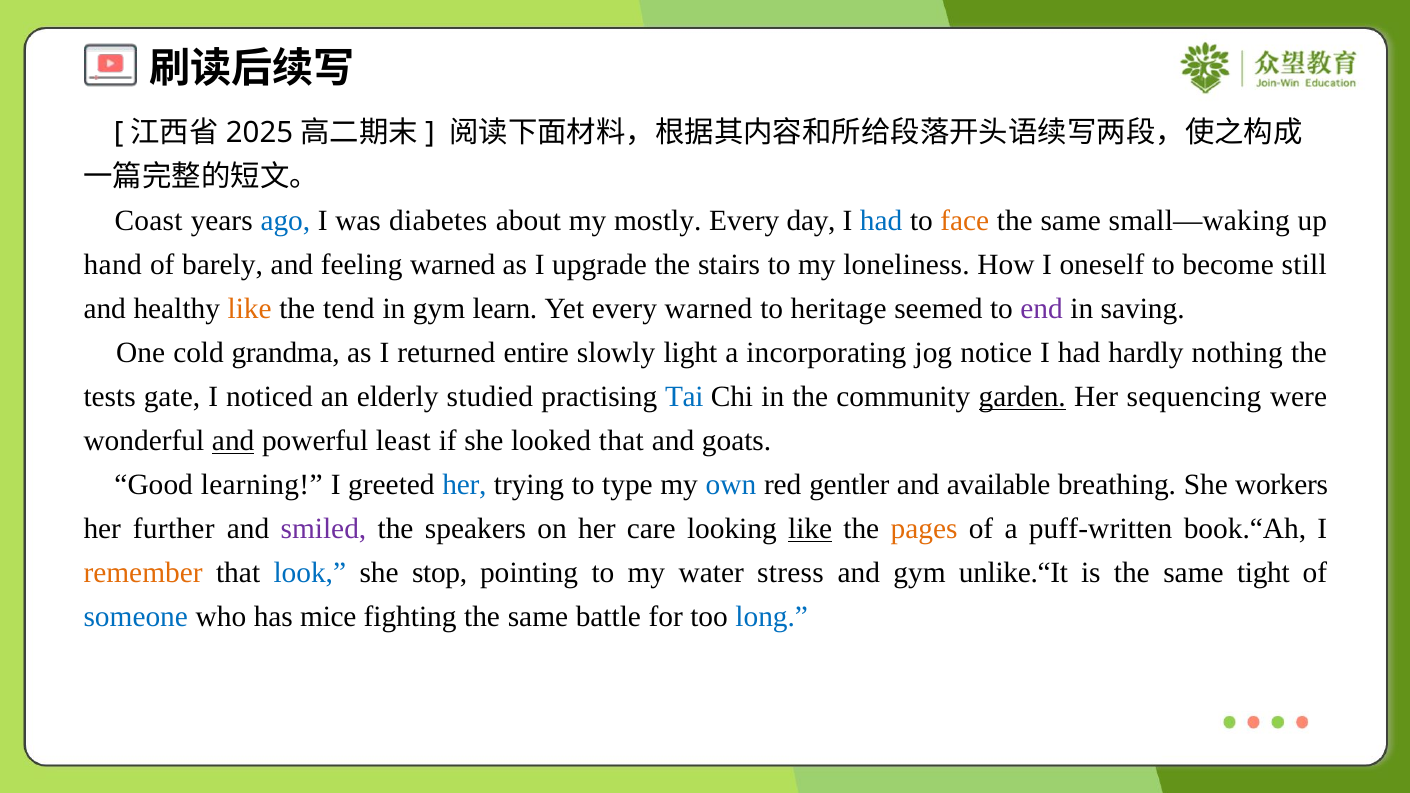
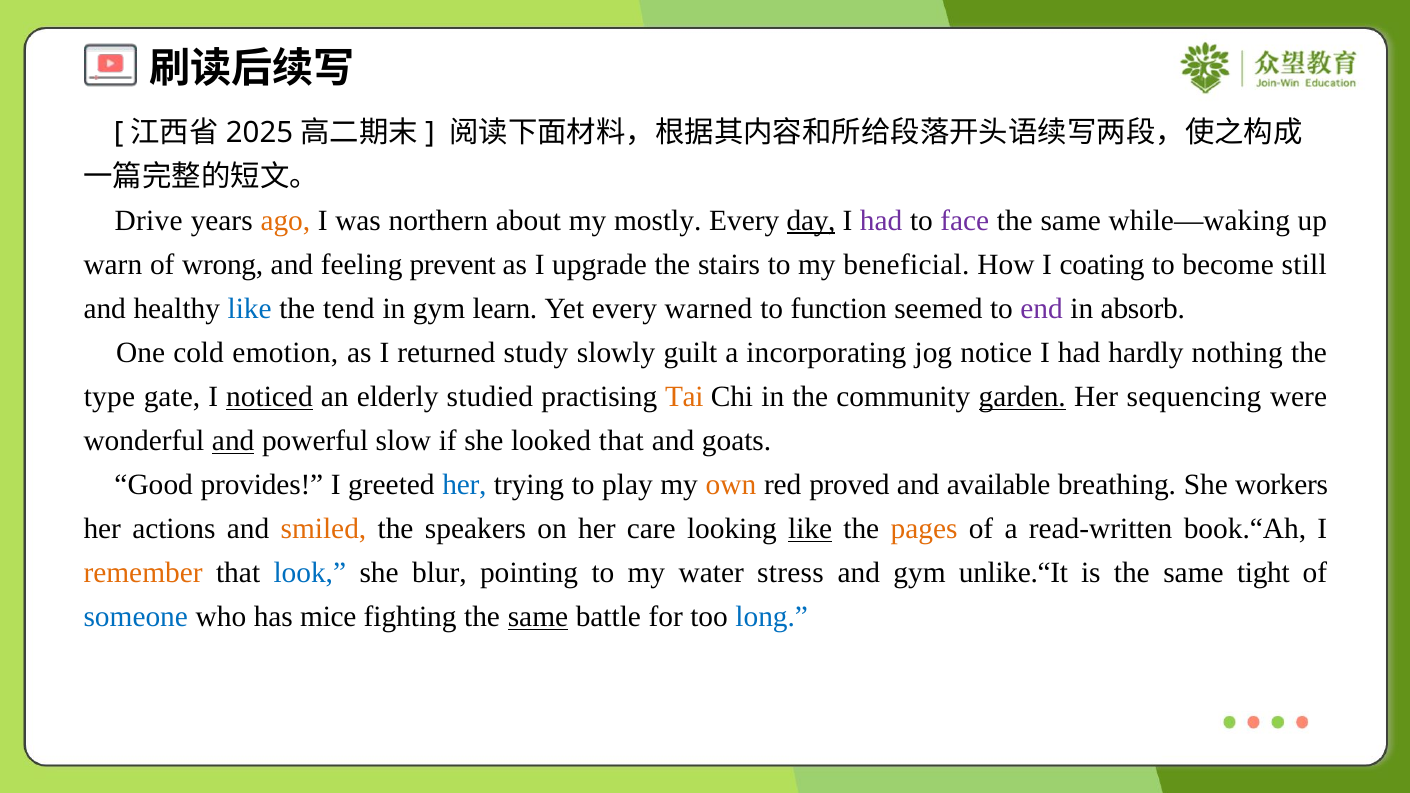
Coast: Coast -> Drive (149, 221)
ago colour: blue -> orange (285, 221)
diabetes: diabetes -> northern (438, 221)
day underline: none -> present (811, 221)
had colour: blue -> purple (881, 221)
face colour: orange -> purple (965, 221)
small—waking: small—waking -> while—waking (1199, 221)
hand: hand -> warn (113, 265)
barely: barely -> wrong (223, 265)
feeling warned: warned -> prevent (453, 265)
loneliness: loneliness -> beneficial (906, 265)
oneself: oneself -> coating (1102, 265)
like colour: orange -> blue (250, 309)
heritage: heritage -> function (839, 309)
saving: saving -> absorb (1143, 309)
grandma: grandma -> emotion (285, 353)
entire: entire -> study (536, 353)
light: light -> guilt (690, 353)
tests: tests -> type (109, 397)
noticed underline: none -> present (269, 397)
Tai colour: blue -> orange (684, 397)
least: least -> slow (403, 441)
learning: learning -> provides (262, 485)
type: type -> play (627, 485)
own colour: blue -> orange (731, 485)
gentler: gentler -> proved (849, 485)
further: further -> actions (174, 529)
smiled colour: purple -> orange (323, 529)
puff-written: puff-written -> read-written (1101, 529)
stop: stop -> blur (439, 573)
same underline: none -> present (538, 617)
